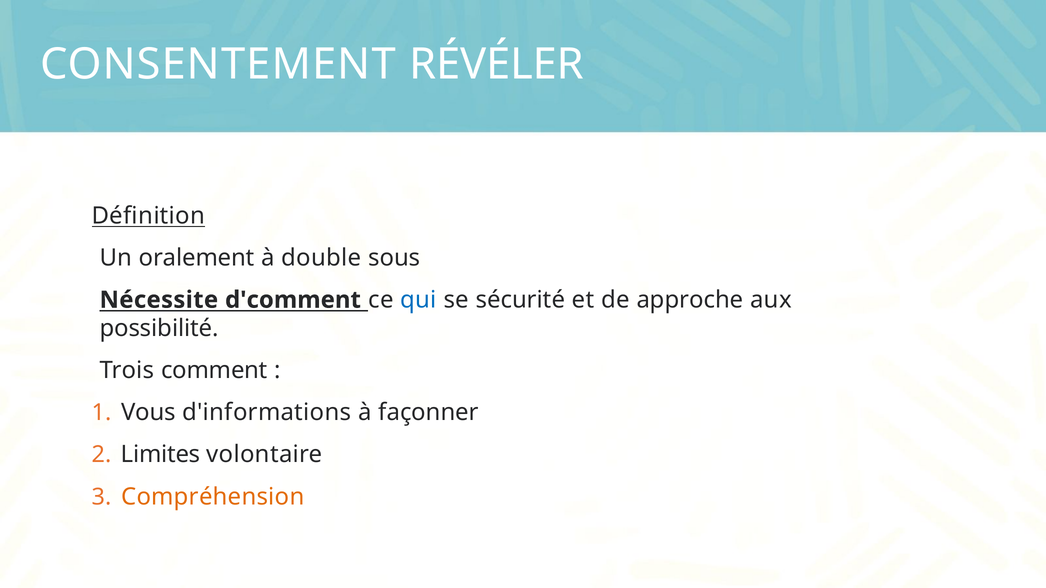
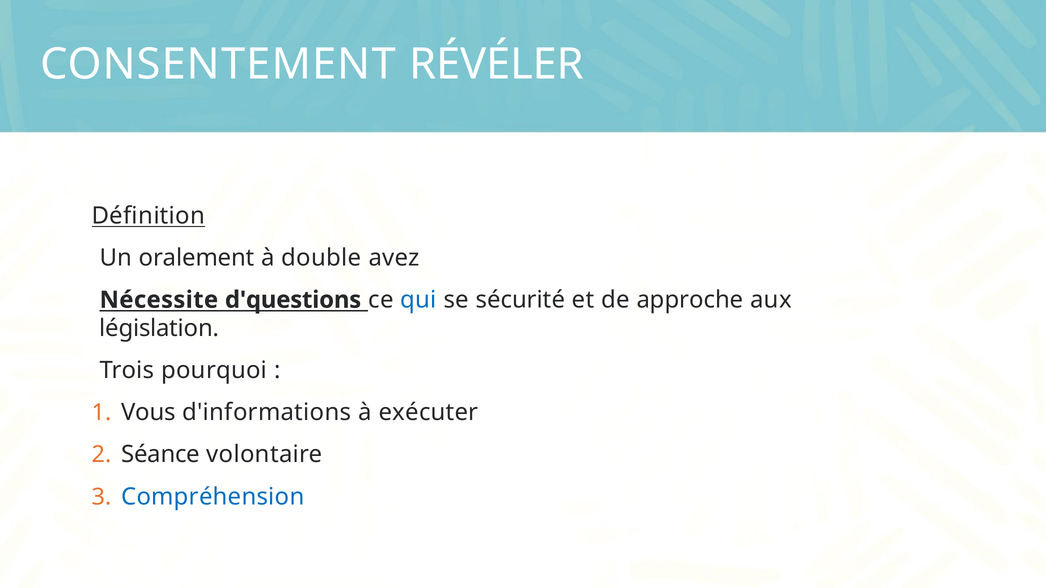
sous: sous -> avez (394, 258)
d'comment: d'comment -> d'questions (293, 300)
possibilité: possibilité -> législation (159, 328)
comment: comment -> pourquoi (214, 371)
façonner: façonner -> exécuter (428, 413)
Limites: Limites -> Séance (161, 455)
Compréhension colour: orange -> blue (213, 497)
